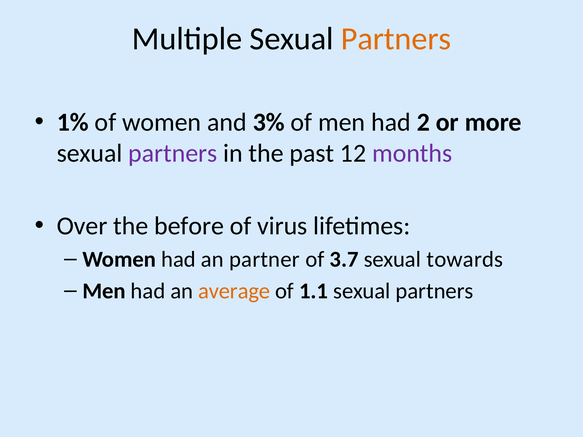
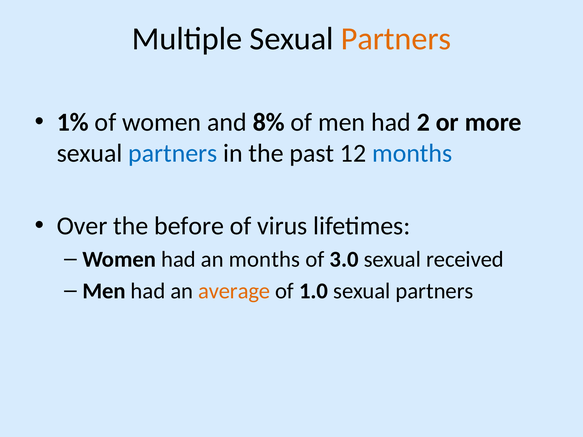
3%: 3% -> 8% (269, 122)
partners colour: purple -> blue (173, 153)
months colour: purple -> blue (412, 153)
an partner: partner -> months (264, 260)
3.7: 3.7 -> 3.0 (344, 260)
towards: towards -> received (465, 260)
1.1: 1.1 -> 1.0 (314, 291)
